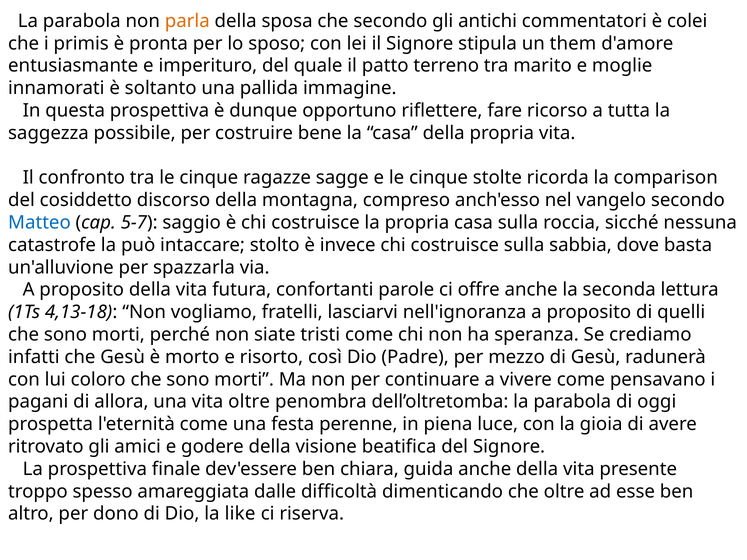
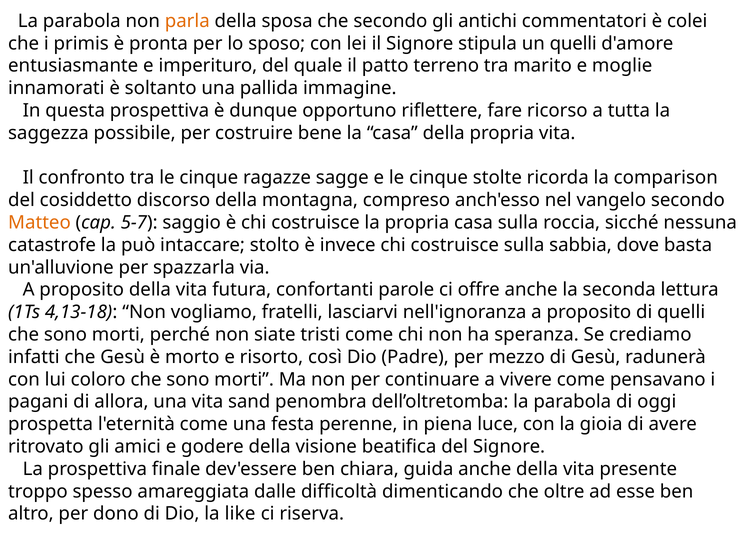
un them: them -> quelli (573, 43)
Matteo colour: blue -> orange (39, 223)
vita oltre: oltre -> sand (249, 402)
